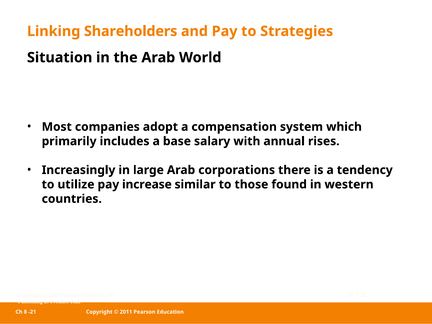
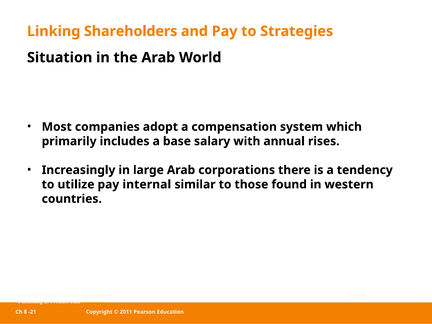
increase: increase -> internal (147, 184)
